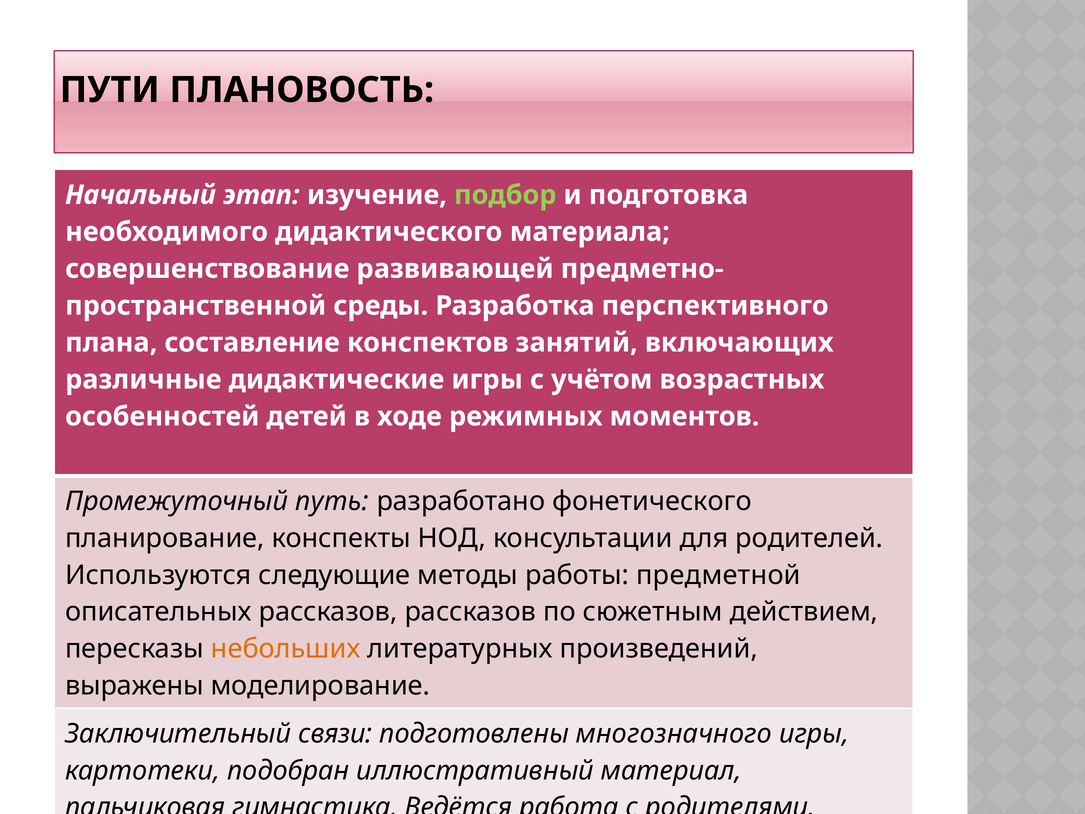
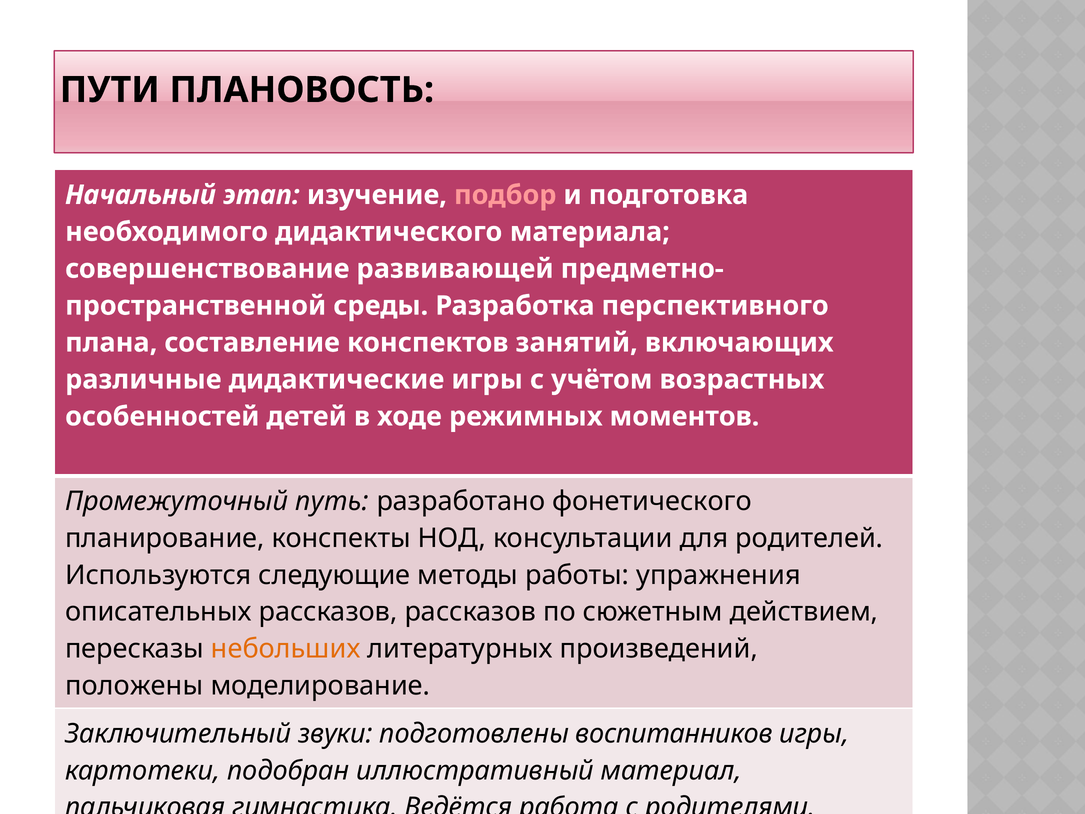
подбор colour: light green -> pink (505, 195)
предметной: предметной -> упражнения (719, 575)
выражены: выражены -> положены (134, 686)
связи: связи -> звуки (335, 733)
многозначного: многозначного -> воспитанников (674, 733)
